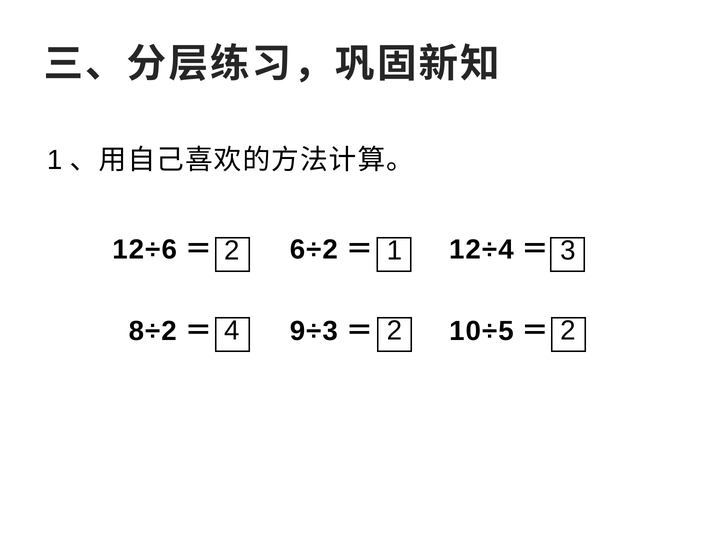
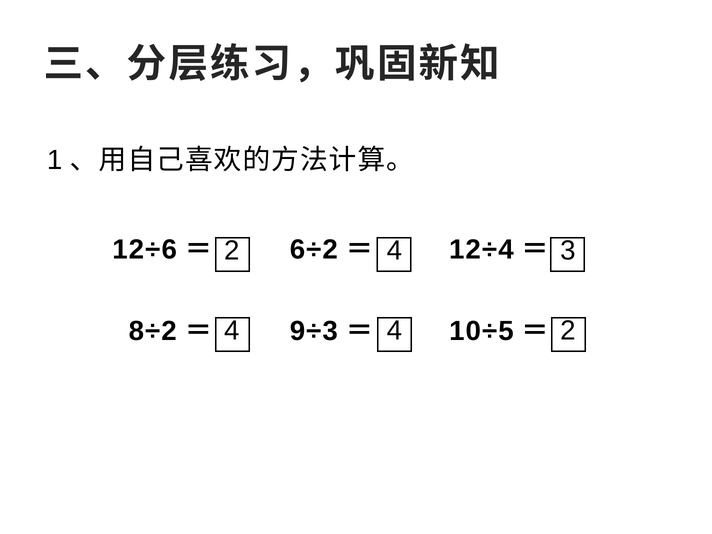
2 1: 1 -> 4 (394, 251)
4 2: 2 -> 4 (394, 331)
